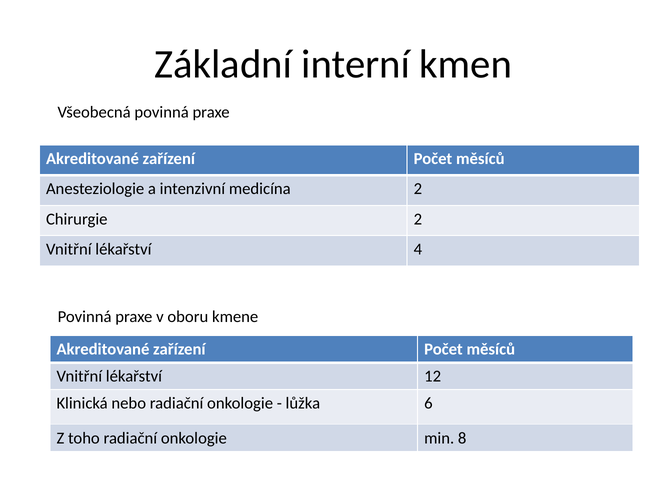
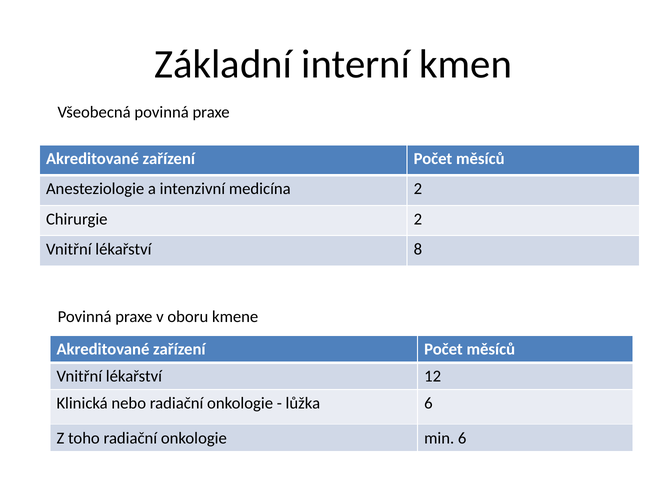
4: 4 -> 8 (418, 249)
min 8: 8 -> 6 (462, 438)
